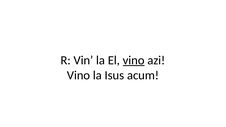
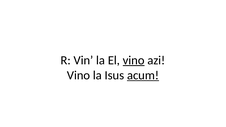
acum underline: none -> present (143, 75)
